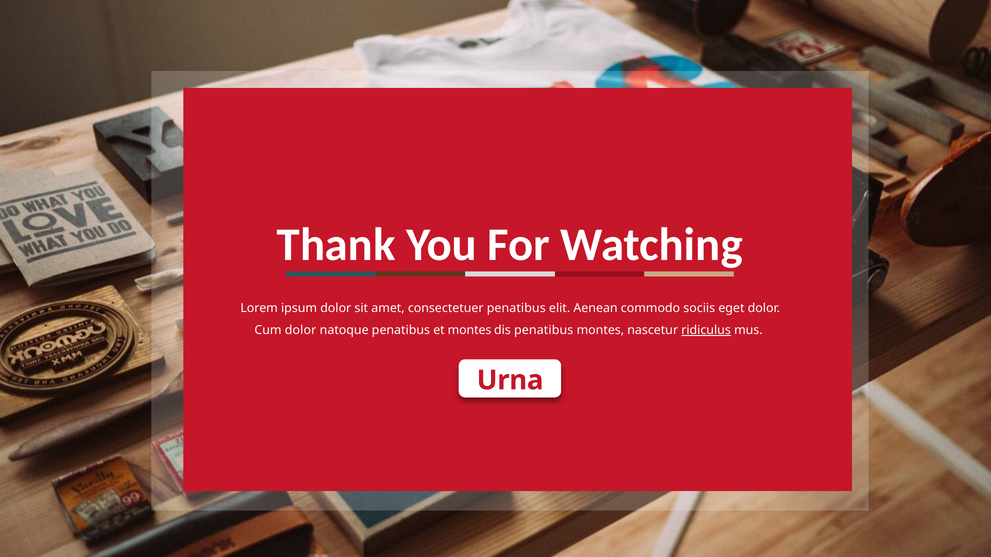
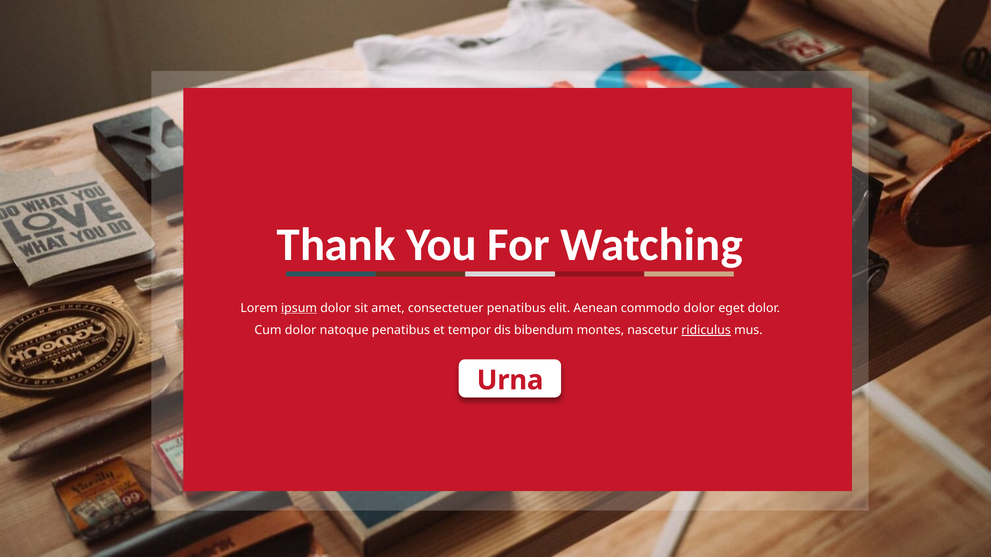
ipsum underline: none -> present (299, 308)
commodo sociis: sociis -> dolor (699, 308)
et montes: montes -> tempor (470, 331)
dis penatibus: penatibus -> bibendum (544, 331)
